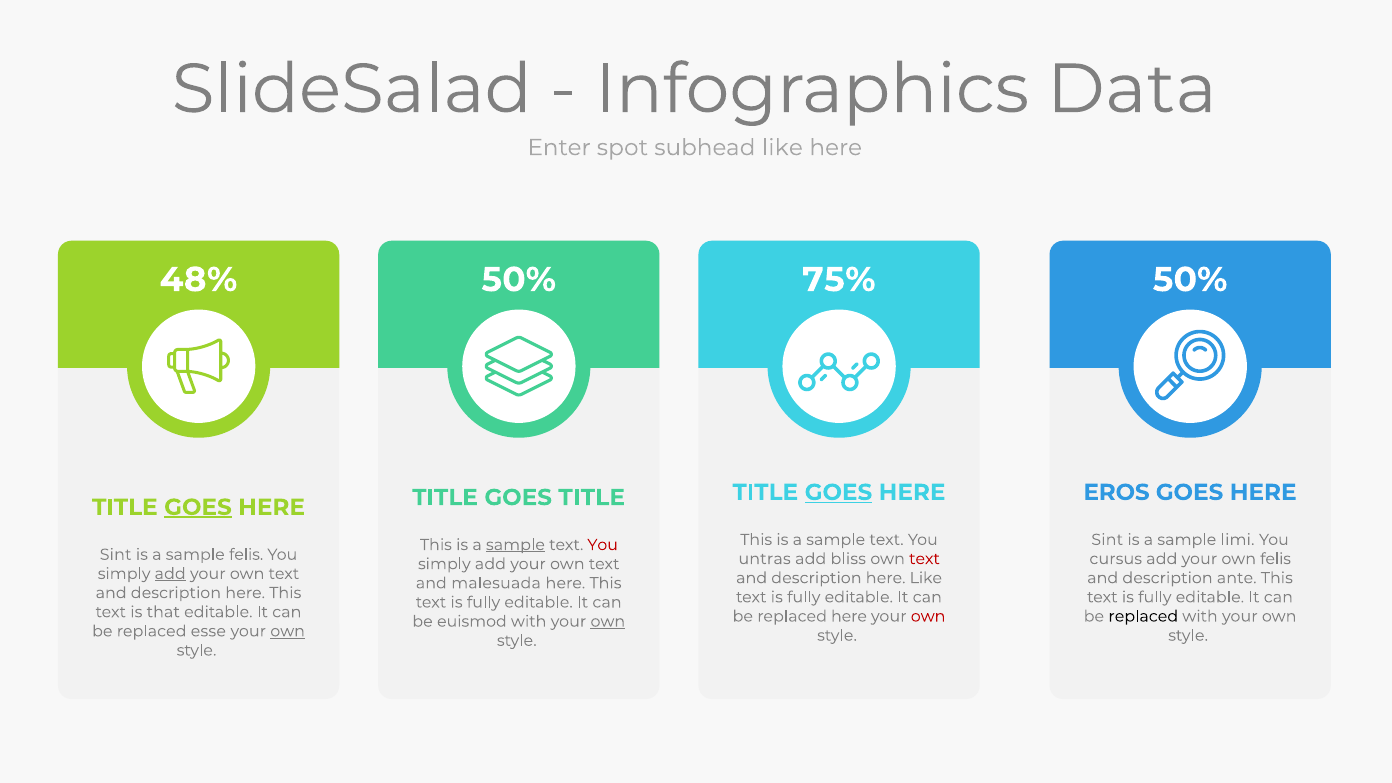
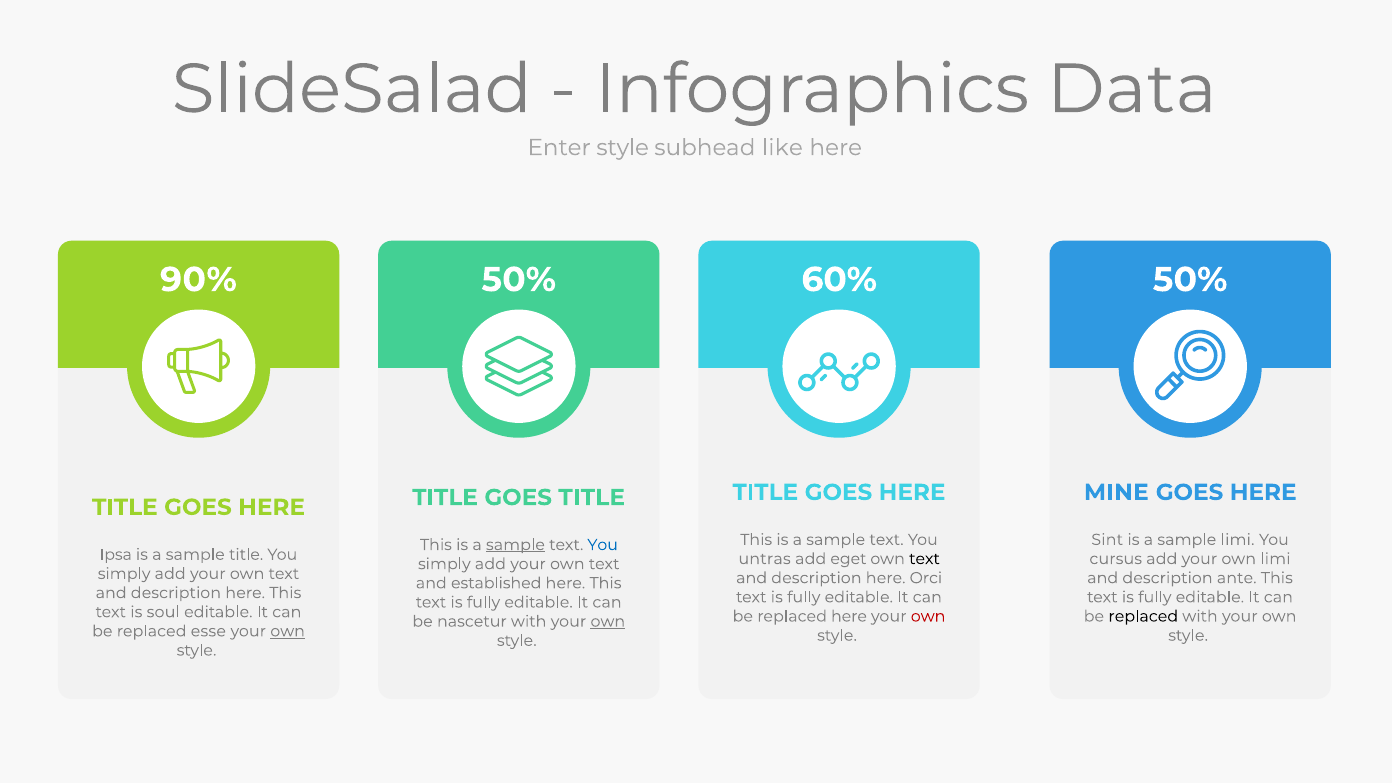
Enter spot: spot -> style (623, 148)
48%: 48% -> 90% (198, 280)
75%: 75% -> 60% (839, 280)
GOES underline: present -> none (838, 492)
EROS: EROS -> MINE (1116, 492)
GOES underline: present -> none (198, 507)
You colour: red -> blue (603, 545)
Sint: Sint -> Ipsa (116, 555)
sample felis: felis -> title (246, 555)
bliss: bliss -> eget (848, 559)
text colour: red -> black (924, 559)
own felis: felis -> limi (1275, 559)
add underline: present -> none (170, 574)
here Like: Like -> Orci (926, 578)
malesuada: malesuada -> established (496, 583)
that: that -> soul (163, 612)
euismod: euismod -> nascetur (472, 621)
